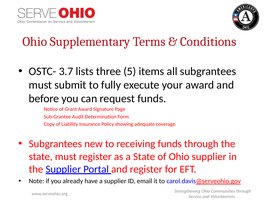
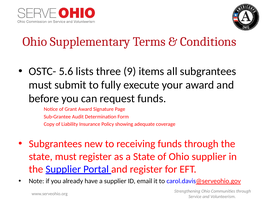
3.7: 3.7 -> 5.6 (66, 72)
5: 5 -> 9 (130, 72)
